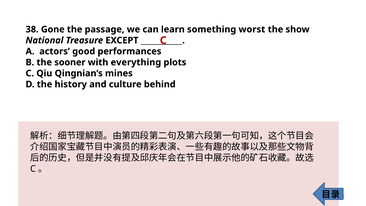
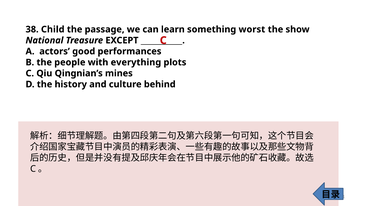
Gone: Gone -> Child (53, 29)
sooner: sooner -> people (70, 62)
